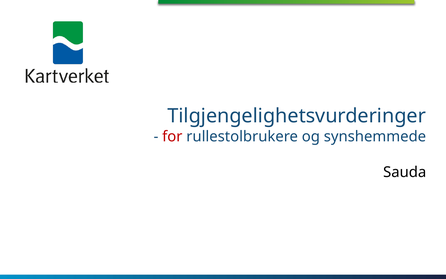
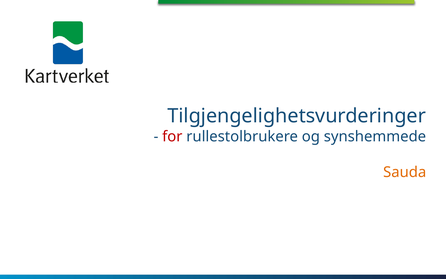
Sauda colour: black -> orange (405, 172)
